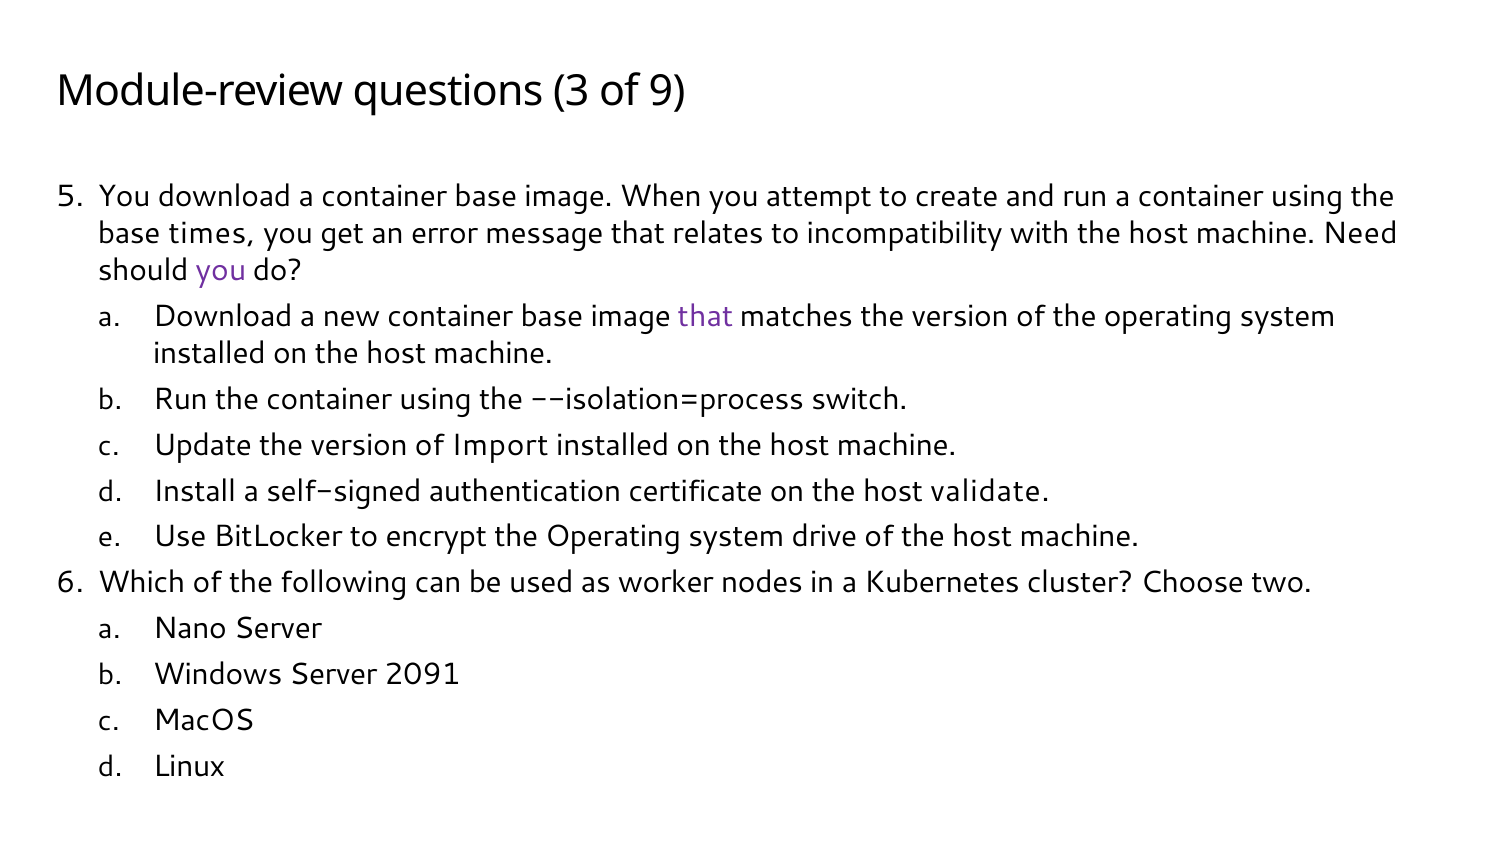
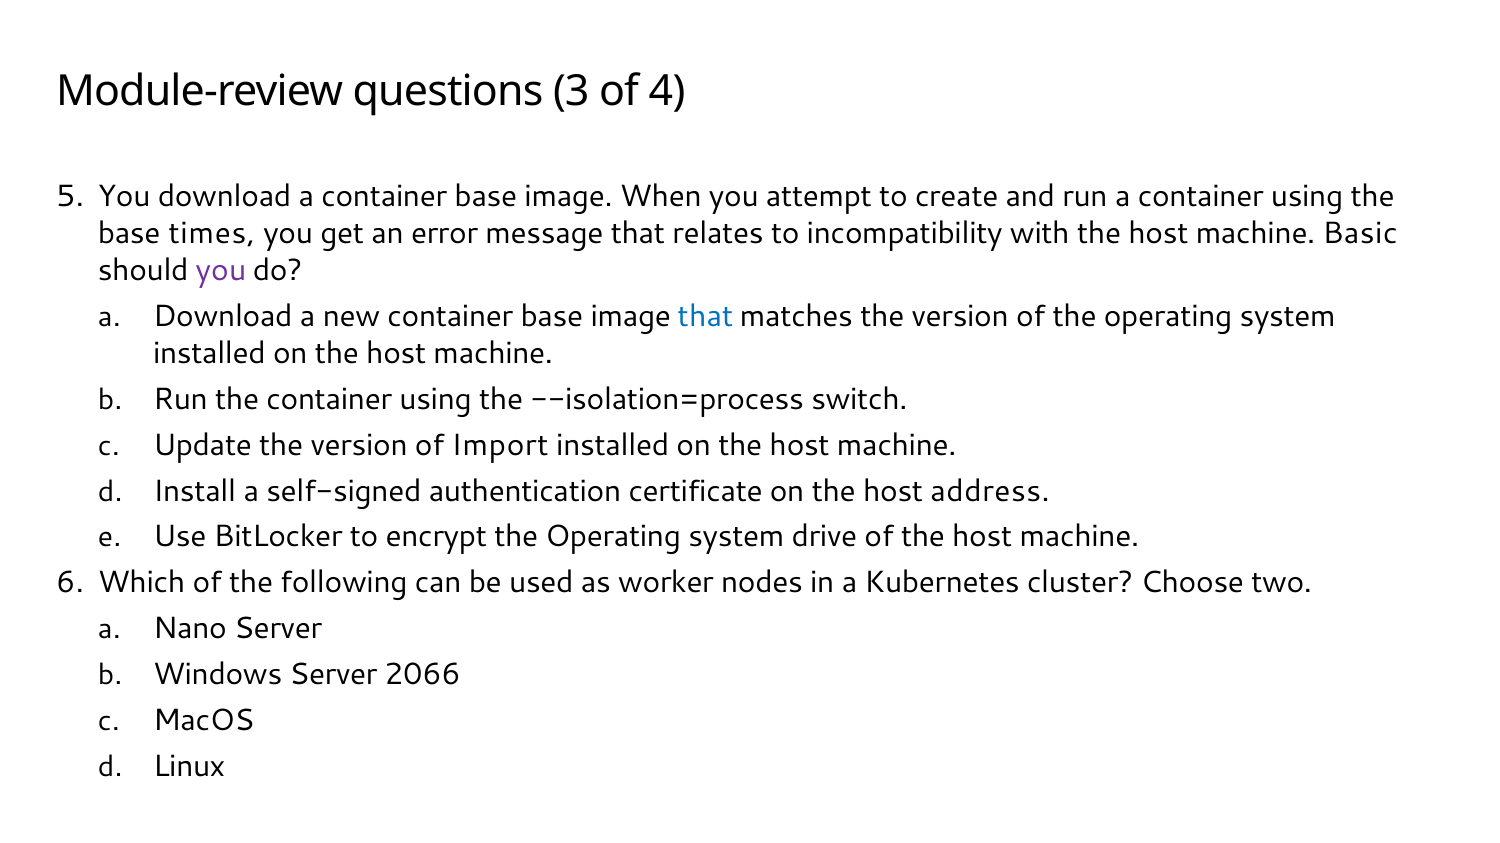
9: 9 -> 4 (667, 91)
Need: Need -> Basic (1360, 234)
that colour: purple -> blue (706, 317)
validate: validate -> address (990, 491)
2091: 2091 -> 2066 (422, 675)
